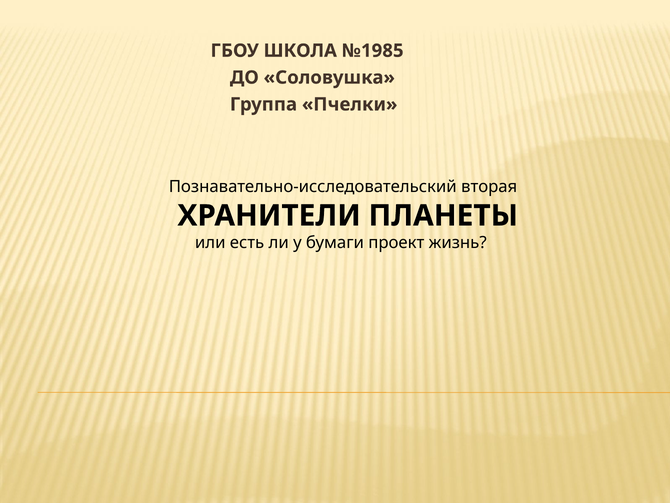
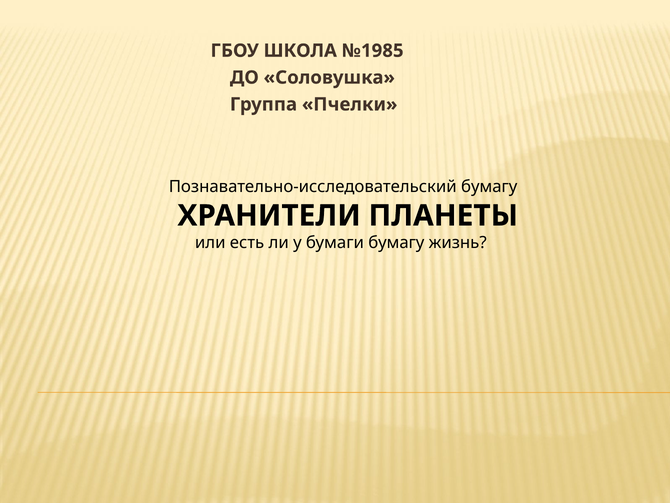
Познавательно-исследовательский вторая: вторая -> бумагу (489, 187)
бумаги проект: проект -> бумагу (396, 242)
